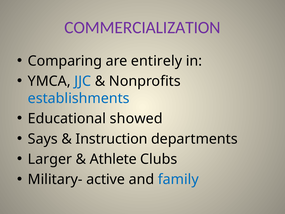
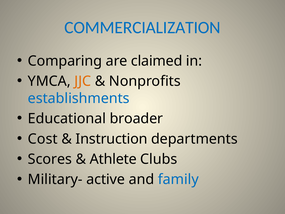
COMMERCIALIZATION colour: purple -> blue (142, 28)
entirely: entirely -> claimed (157, 61)
JJC colour: blue -> orange (83, 81)
showed: showed -> broader (136, 118)
Says: Says -> Cost (43, 139)
Larger: Larger -> Scores (50, 159)
